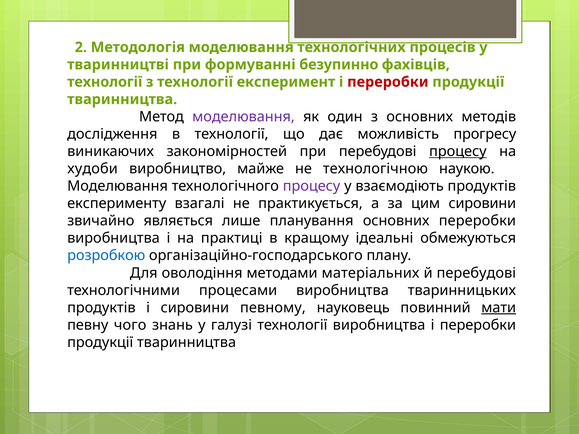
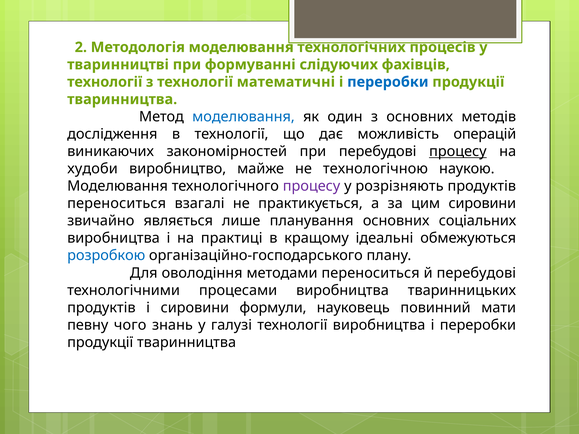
безупинно: безупинно -> слідуючих (339, 65)
експеримент: експеримент -> математичні (286, 82)
переробки colour: red -> blue (388, 82)
моделювання colour: purple -> blue (243, 117)
прогресу: прогресу -> операцій (485, 134)
взаємодіють: взаємодіють -> розрізняють (400, 186)
експерименту: експерименту -> переноситься (117, 204)
основних переробки: переробки -> соціальних (477, 221)
методами матеріальних: матеріальних -> переноситься (371, 273)
певному: певному -> формули (273, 308)
мати underline: present -> none (499, 308)
